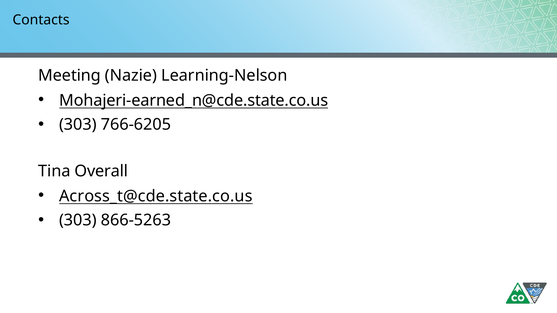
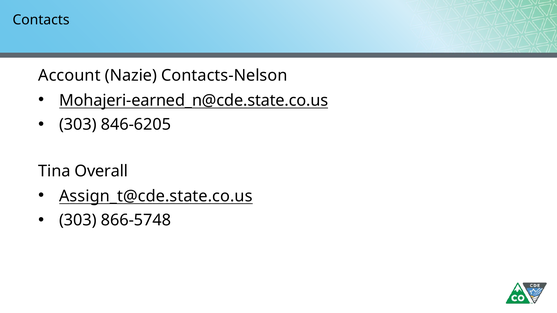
Meeting: Meeting -> Account (69, 76)
Learning-Nelson: Learning-Nelson -> Contacts-Nelson (224, 76)
766-6205: 766-6205 -> 846-6205 (136, 125)
Across_t@cde.state.co.us: Across_t@cde.state.co.us -> Assign_t@cde.state.co.us (156, 196)
866-5263: 866-5263 -> 866-5748 (136, 220)
